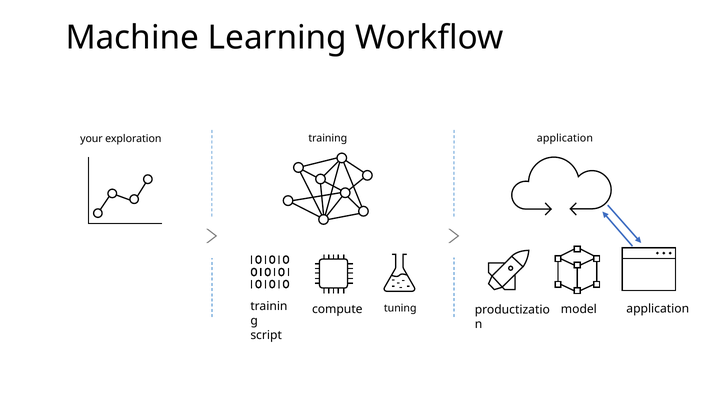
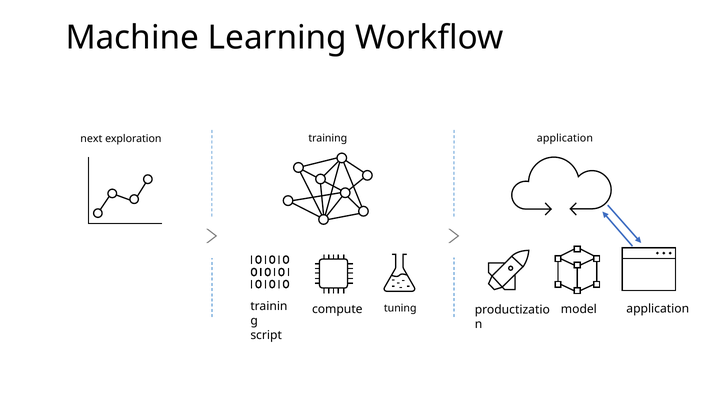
your: your -> next (91, 138)
